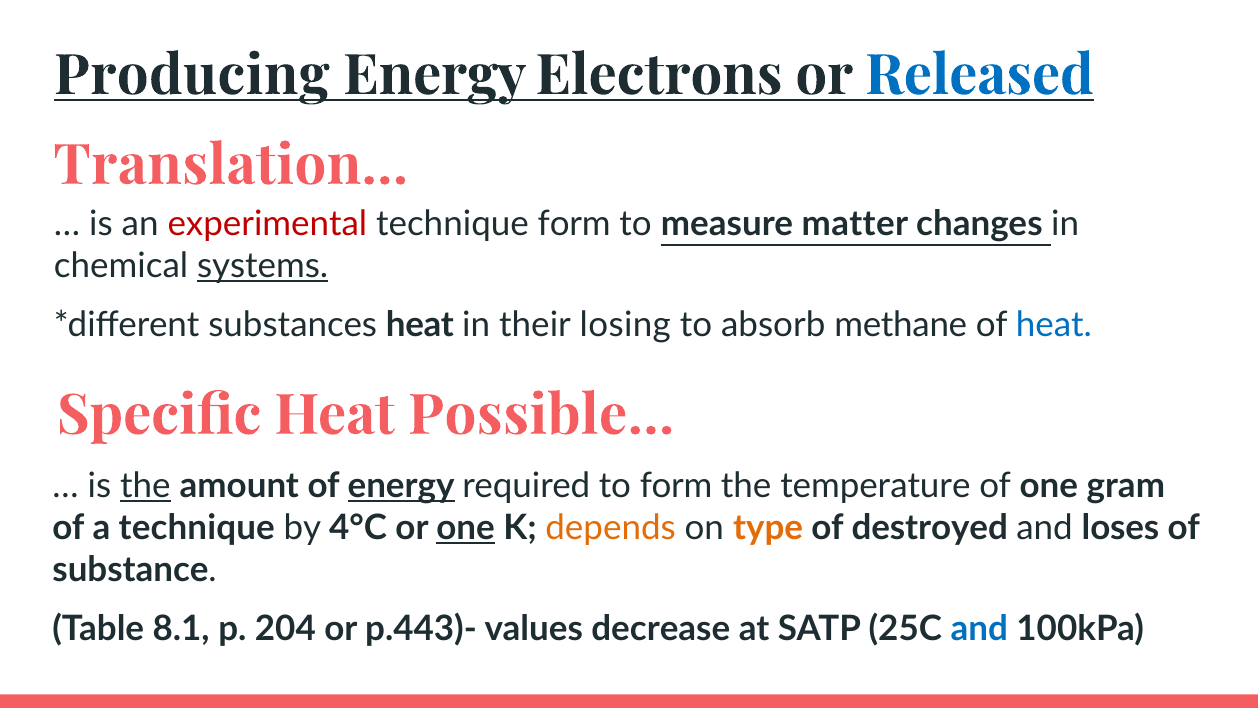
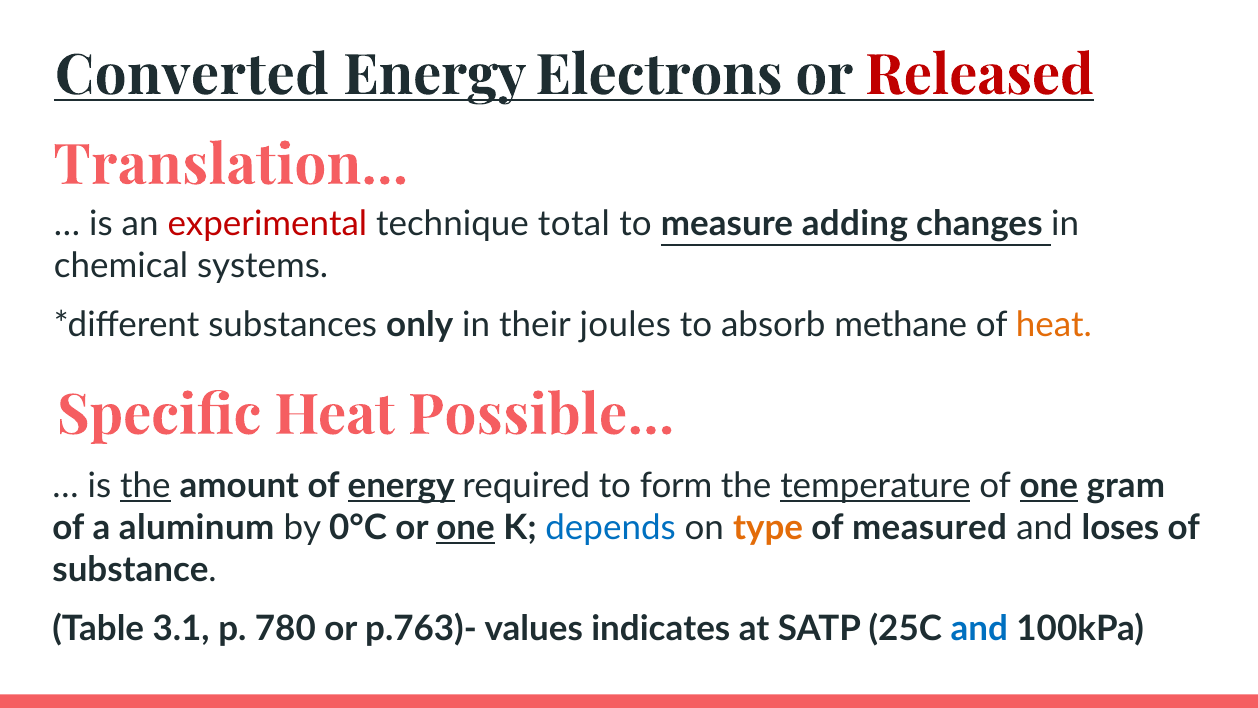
Producing: Producing -> Converted (192, 75)
Released colour: blue -> red (979, 75)
technique form: form -> total (574, 224)
matter: matter -> adding (855, 224)
systems underline: present -> none (263, 266)
substances heat: heat -> only (420, 325)
losing: losing -> joules (625, 325)
heat colour: blue -> orange (1054, 325)
temperature underline: none -> present (875, 486)
one underline: none -> present (1049, 486)
a technique: technique -> aluminum (197, 528)
4°C: 4°C -> 0°C (358, 528)
depends colour: orange -> blue (611, 528)
destroyed: destroyed -> measured (929, 528)
8.1: 8.1 -> 3.1 (181, 628)
204: 204 -> 780 (285, 628)
p.443)-: p.443)- -> p.763)- (421, 628)
decrease: decrease -> indicates (661, 628)
